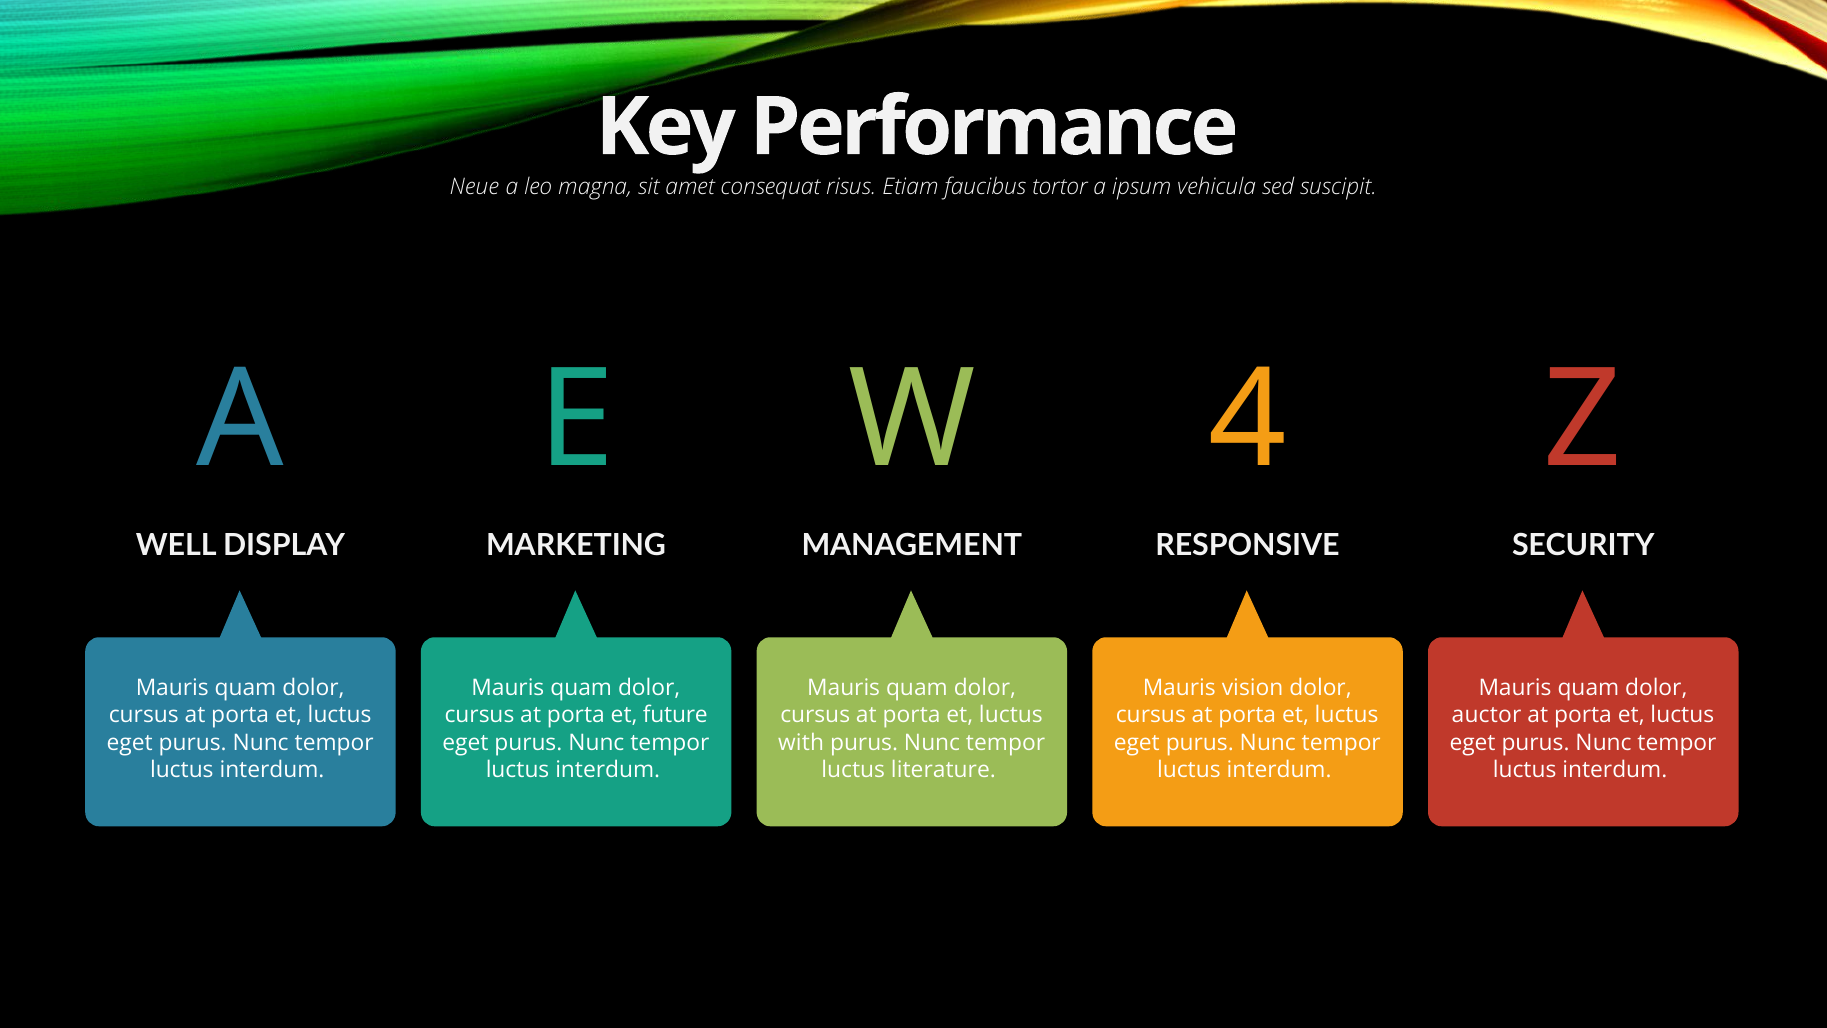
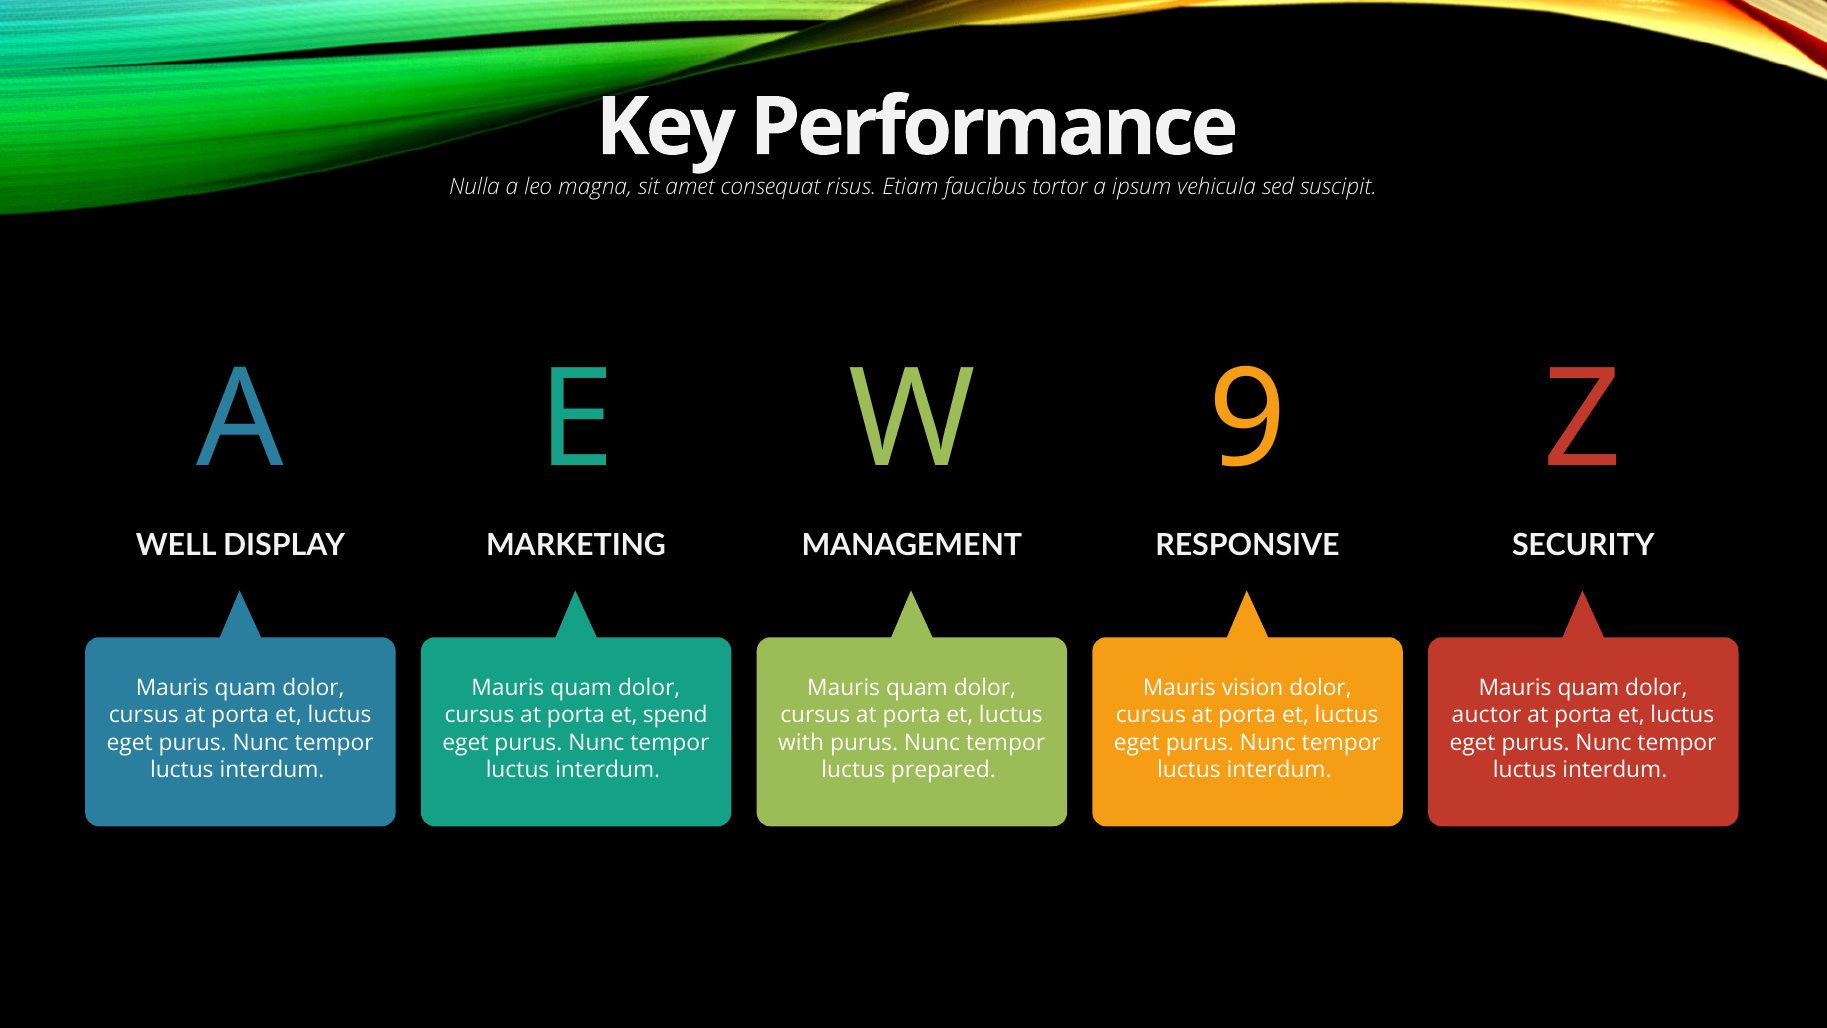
Neue: Neue -> Nulla (475, 187)
4: 4 -> 9 (1247, 420)
future: future -> spend (675, 715)
literature: literature -> prepared (943, 770)
